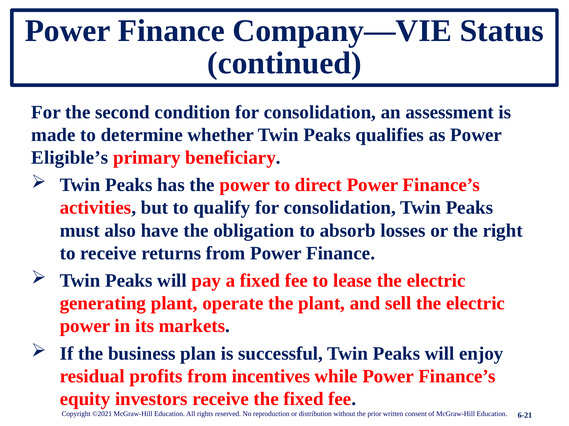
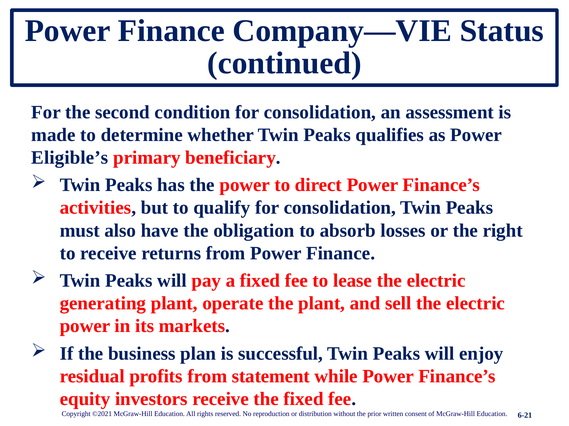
incentives: incentives -> statement (271, 377)
